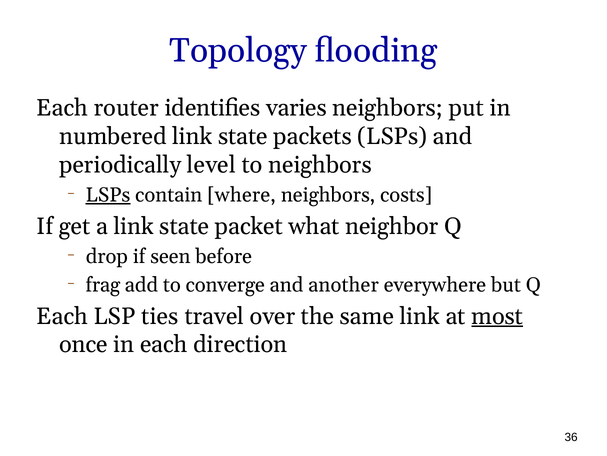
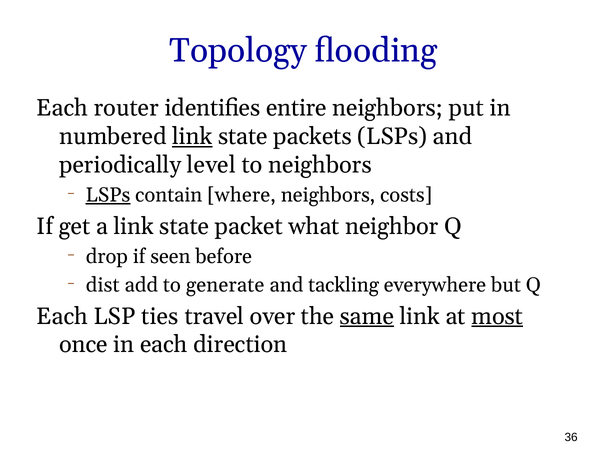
varies: varies -> entire (296, 108)
link underline: none -> present (192, 136)
frag: frag -> dist (103, 284)
converge: converge -> generate (225, 284)
another: another -> tackling (344, 284)
same underline: none -> present (367, 316)
